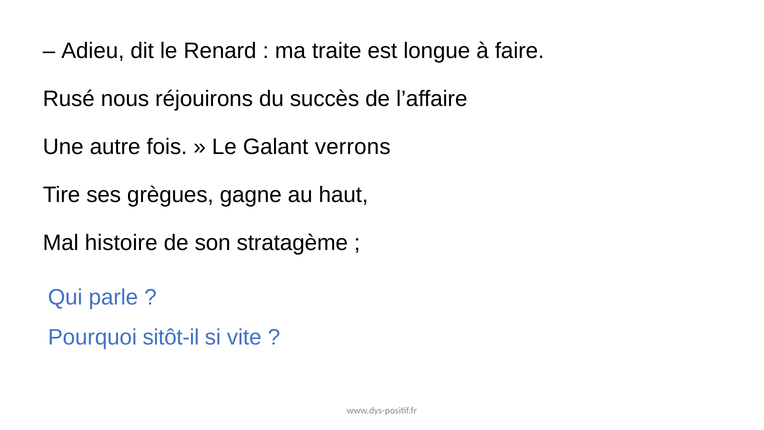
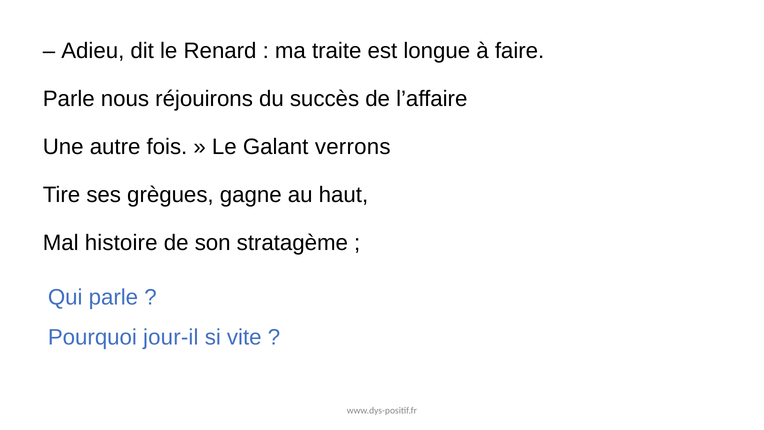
Rusé: Rusé -> Parle (69, 99)
sitôt-il: sitôt-il -> jour-il (171, 337)
